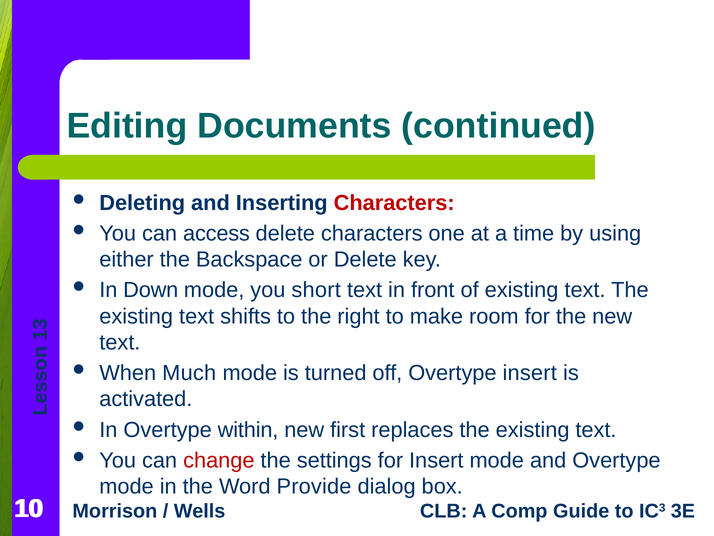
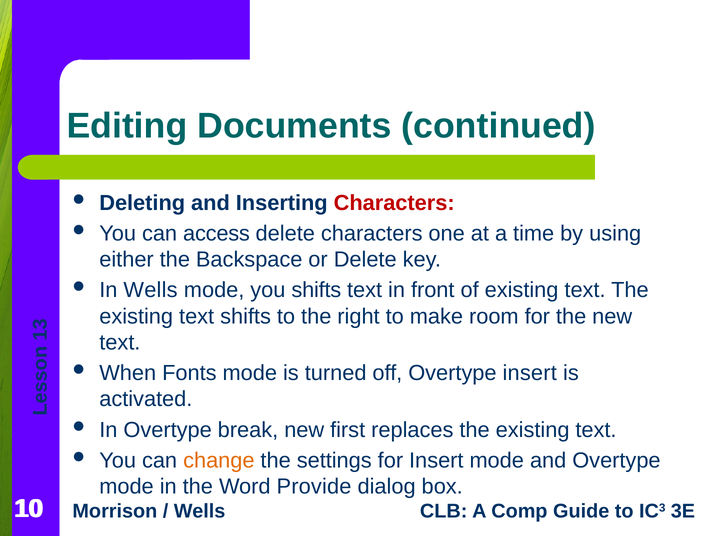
In Down: Down -> Wells (151, 290)
you short: short -> shifts (316, 290)
Much: Much -> Fonts (189, 373)
within: within -> break (248, 429)
change colour: red -> orange (219, 460)
